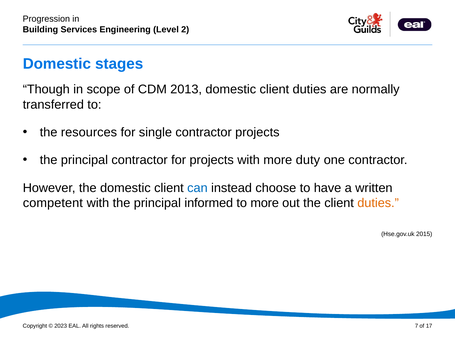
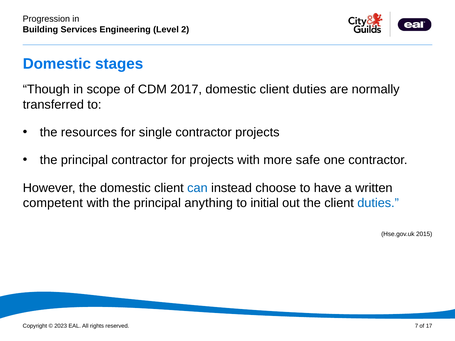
2013: 2013 -> 2017 (186, 89)
duty: duty -> safe (308, 160)
informed: informed -> anything (209, 203)
to more: more -> initial (265, 203)
duties colour: orange -> blue (378, 203)
